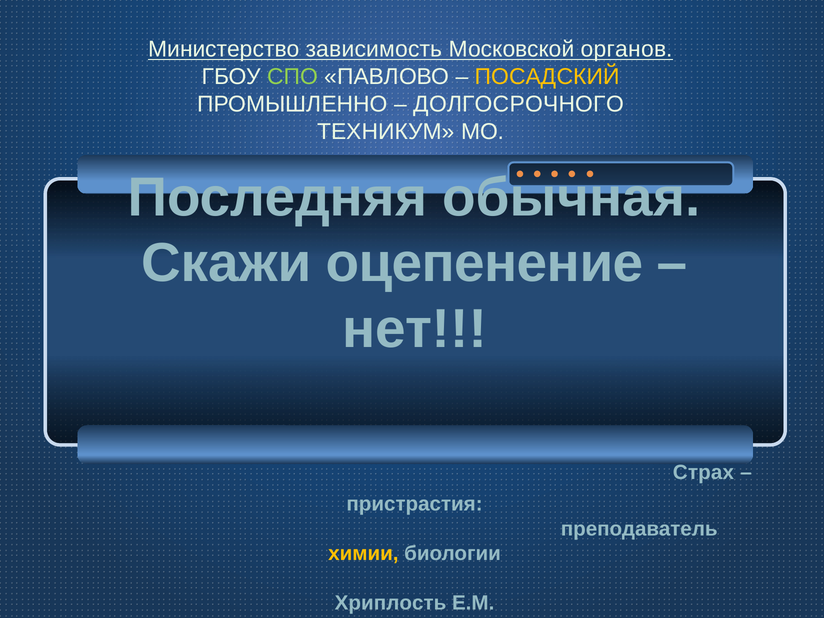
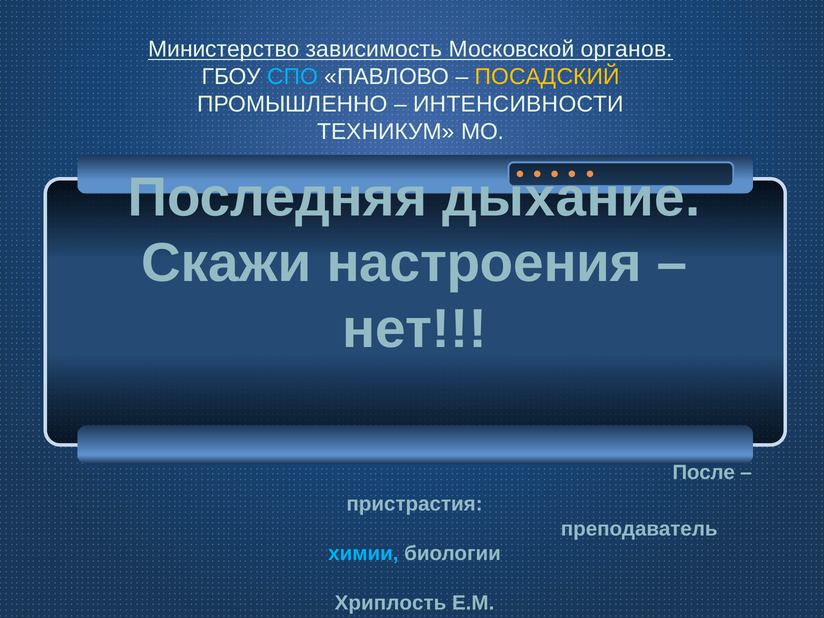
СПО colour: light green -> light blue (293, 77)
ДОЛГОСРОЧНОГО: ДОЛГОСРОЧНОГО -> ИНТЕНСИВНОСТИ (519, 104)
обычная: обычная -> дыхание (571, 197)
оцепенение: оцепенение -> настроения (484, 263)
Страх: Страх -> После (704, 472)
химии colour: yellow -> light blue (363, 553)
